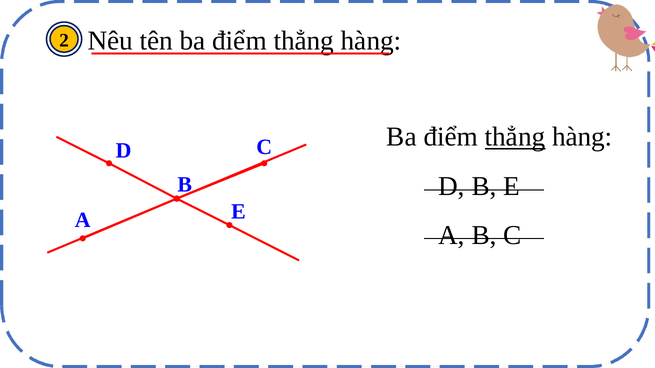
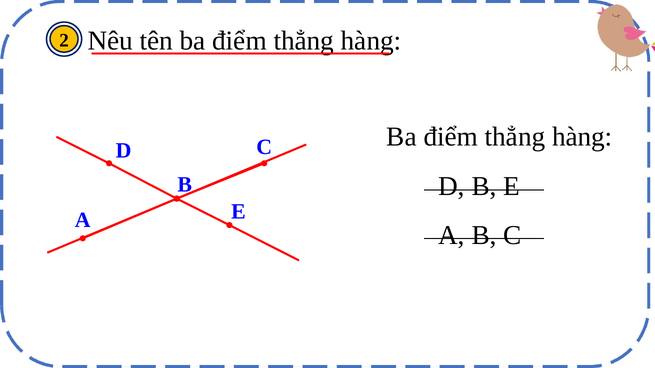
thẳng underline: present -> none (515, 137)
